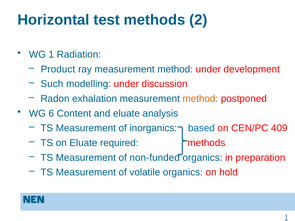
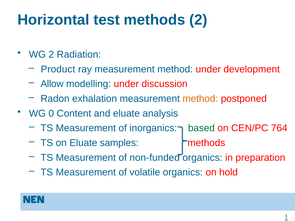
WG 1: 1 -> 2 (51, 54)
Such: Such -> Allow (52, 84)
WG 6: 6 -> 0 (51, 113)
based colour: blue -> green (201, 128)
409: 409 -> 764 (279, 128)
required: required -> samples (119, 143)
